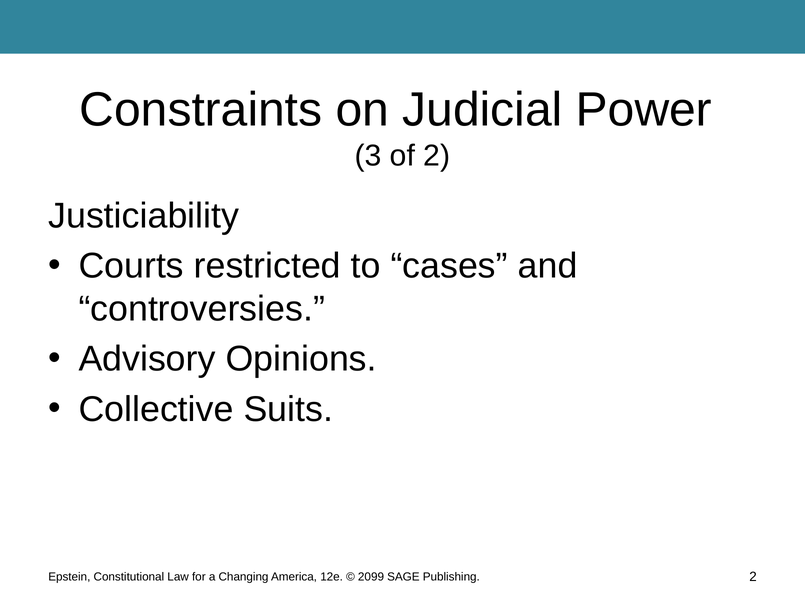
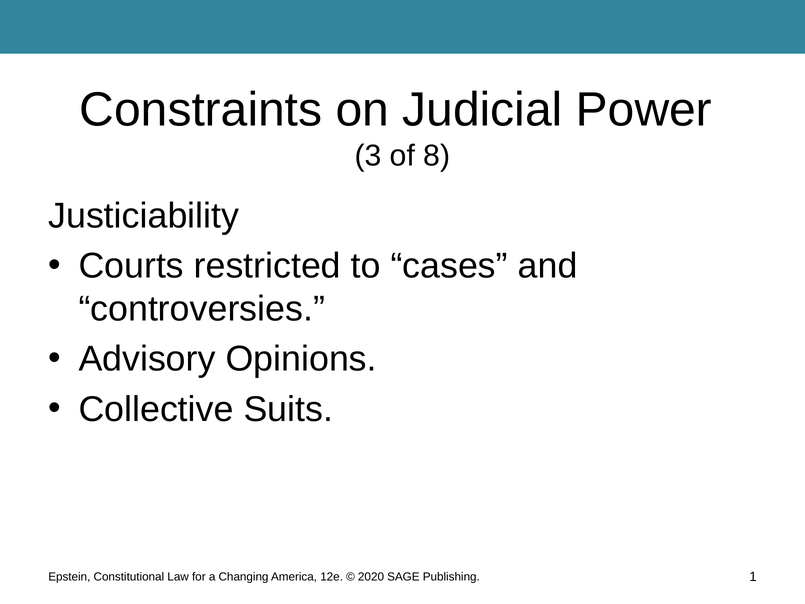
of 2: 2 -> 8 (437, 156)
2099: 2099 -> 2020 (371, 576)
Publishing 2: 2 -> 1 (753, 577)
